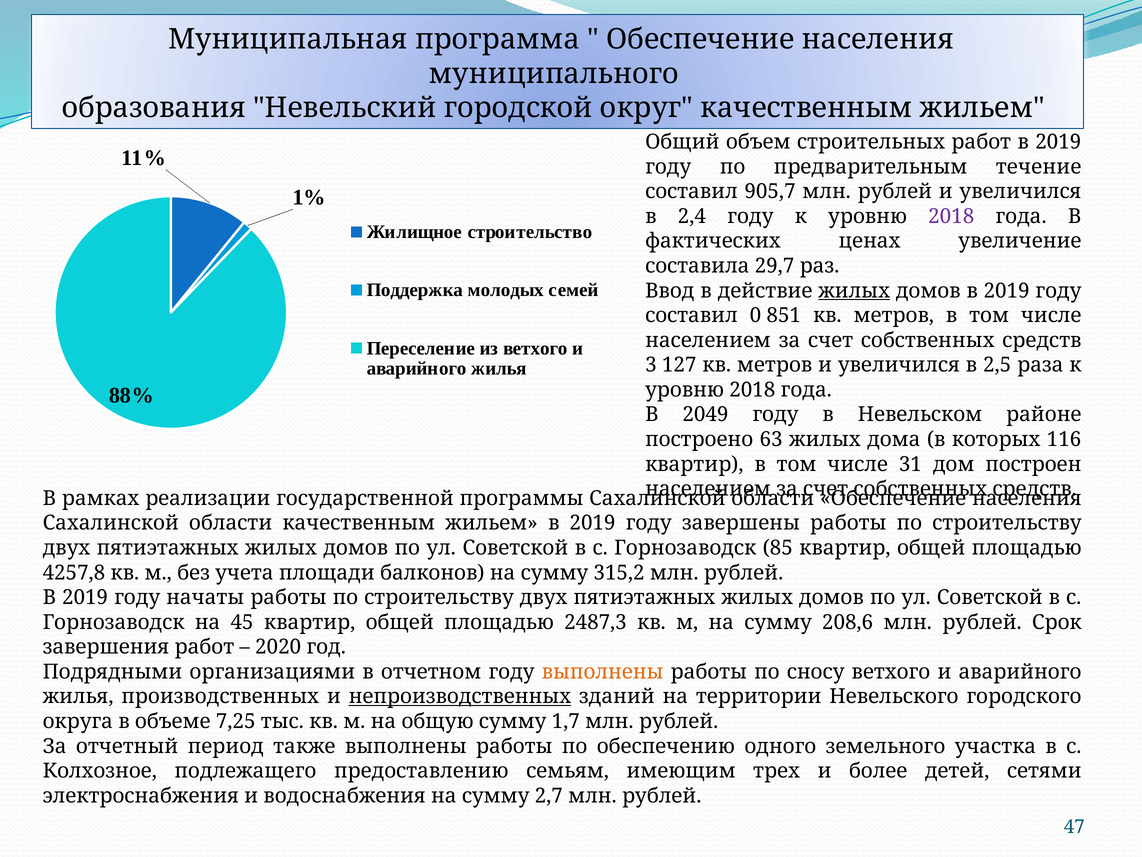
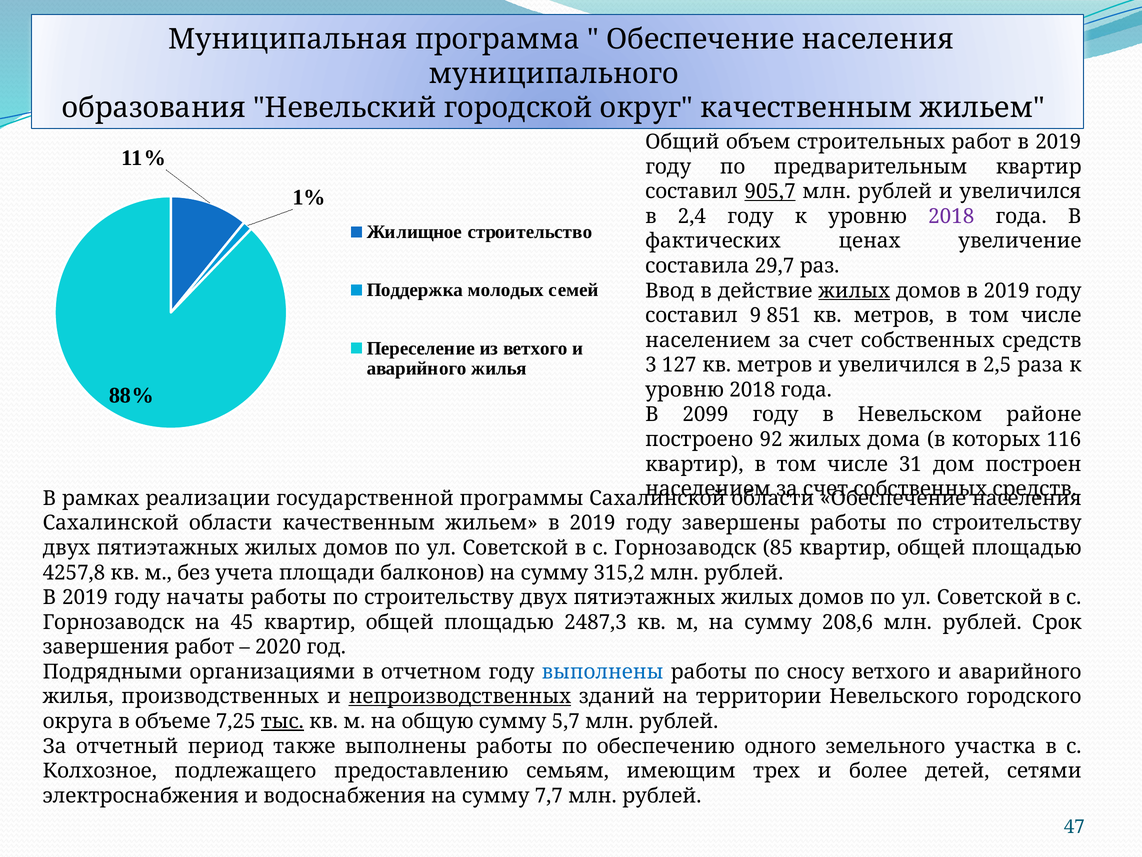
предварительным течение: течение -> квартир (1039, 167)
905,7 underline: none -> present (770, 191)
0: 0 -> 9 (755, 315)
2049: 2049 -> 2099 (705, 414)
63: 63 -> 92 (771, 439)
выполнены colour: orange -> blue (603, 671)
тыс underline: none -> present (282, 721)
1,7: 1,7 -> 5,7 (566, 721)
2,7: 2,7 -> 7,7 (549, 795)
